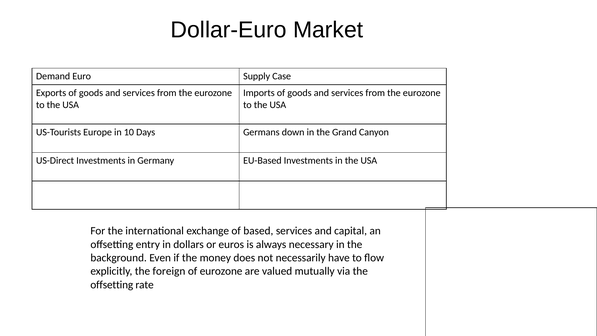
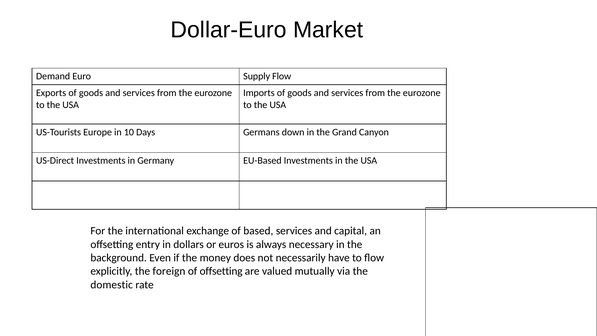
Supply Case: Case -> Flow (282, 76)
of eurozone: eurozone -> offsetting (221, 271)
offsetting: offsetting -> domestic (112, 284)
